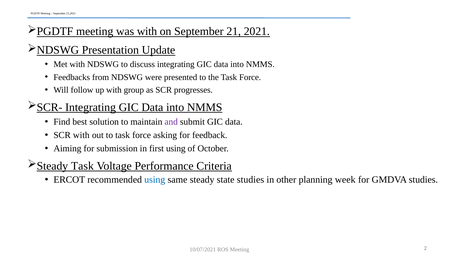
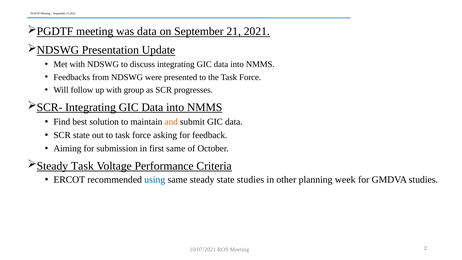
was with: with -> data (147, 31)
and colour: purple -> orange (171, 122)
SCR with: with -> state (81, 135)
first using: using -> same (176, 149)
